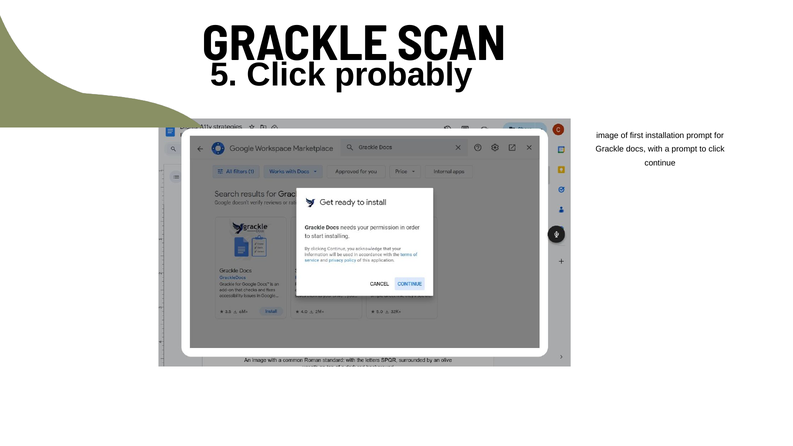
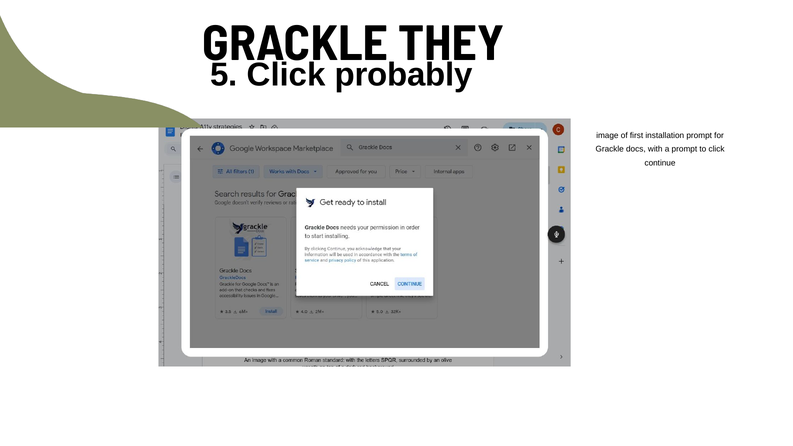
SCAN: SCAN -> THEY (451, 44)
